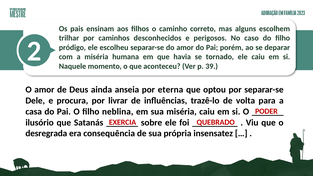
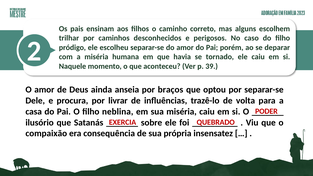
eterna: eterna -> braços (170, 90)
desregrada: desregrada -> compaixão (46, 133)
